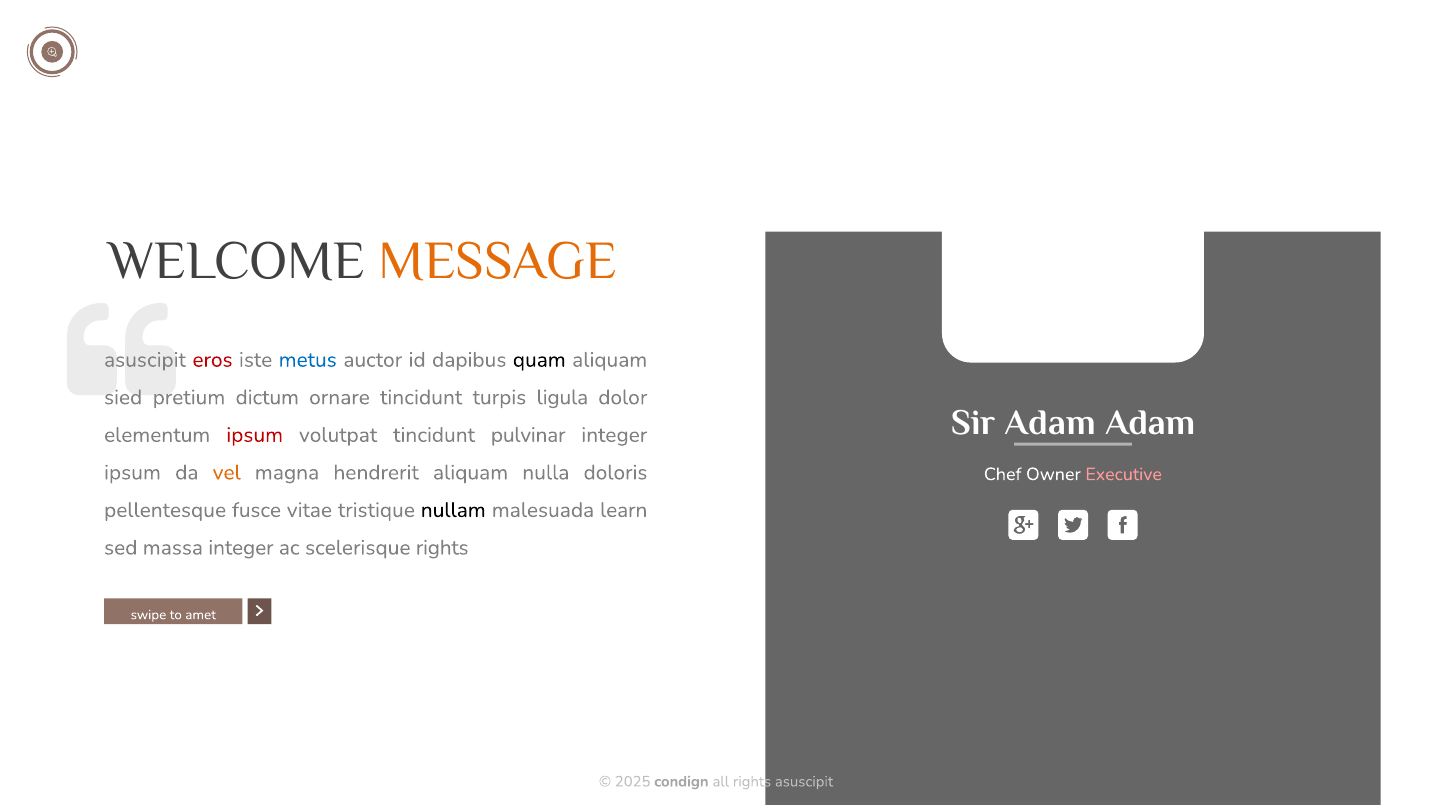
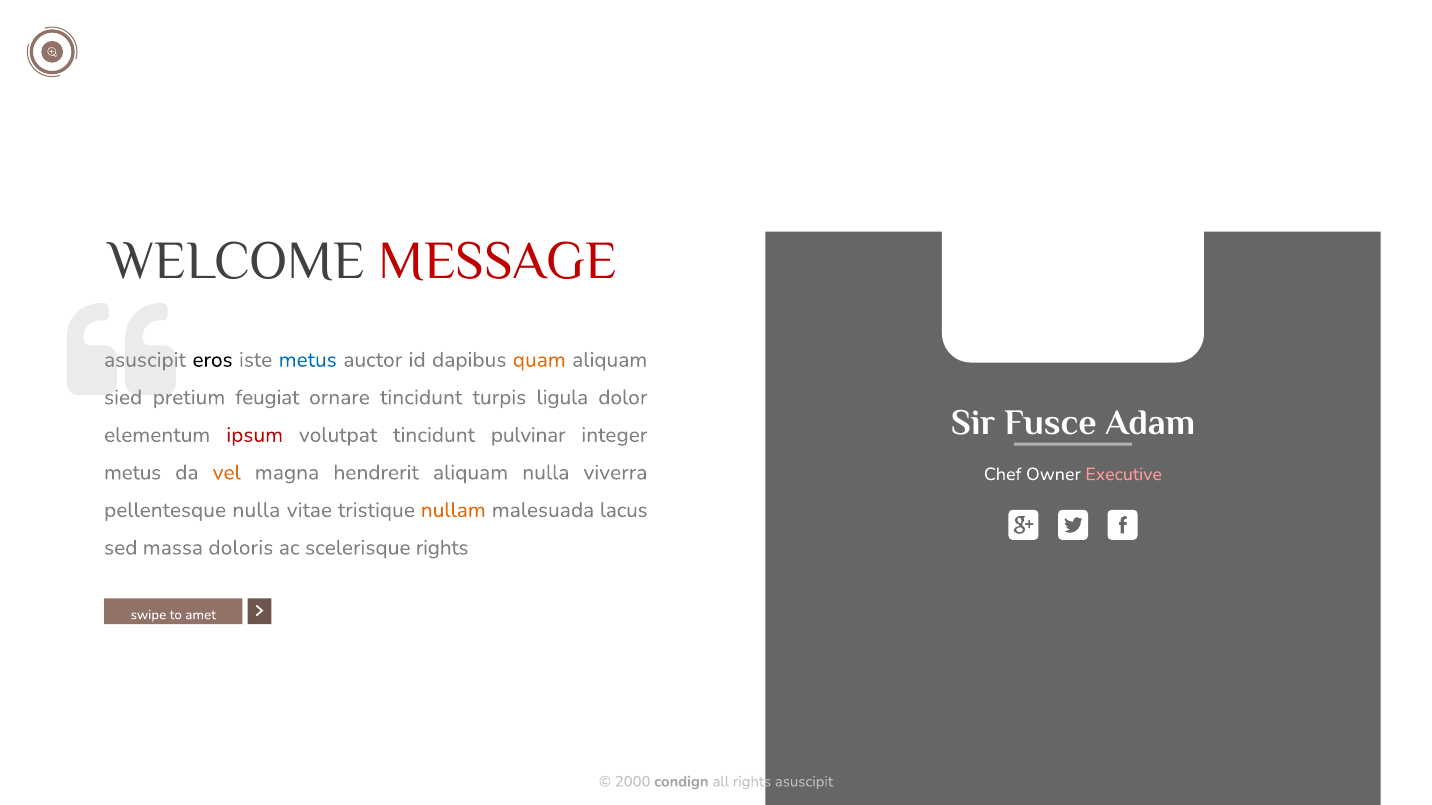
MESSAGE colour: orange -> red (498, 261)
eros colour: red -> black (213, 360)
quam colour: black -> orange (539, 360)
dictum: dictum -> feugiat (267, 398)
Sir Adam: Adam -> Fusce (1050, 423)
ipsum: ipsum -> metus (133, 473)
doloris: doloris -> viverra (615, 473)
pellentesque fusce: fusce -> nulla (256, 510)
nullam colour: black -> orange (453, 510)
learn: learn -> lacus (624, 510)
massa integer: integer -> doloris (241, 548)
2025: 2025 -> 2000 (633, 782)
